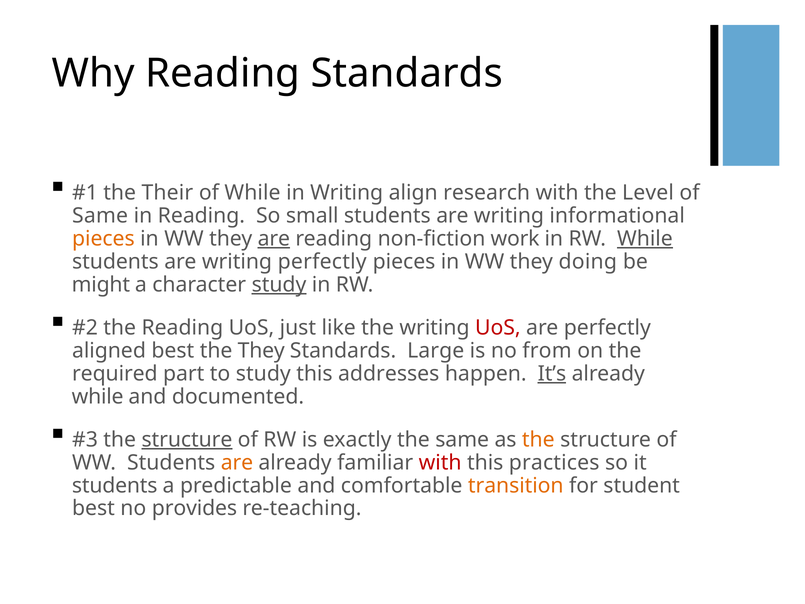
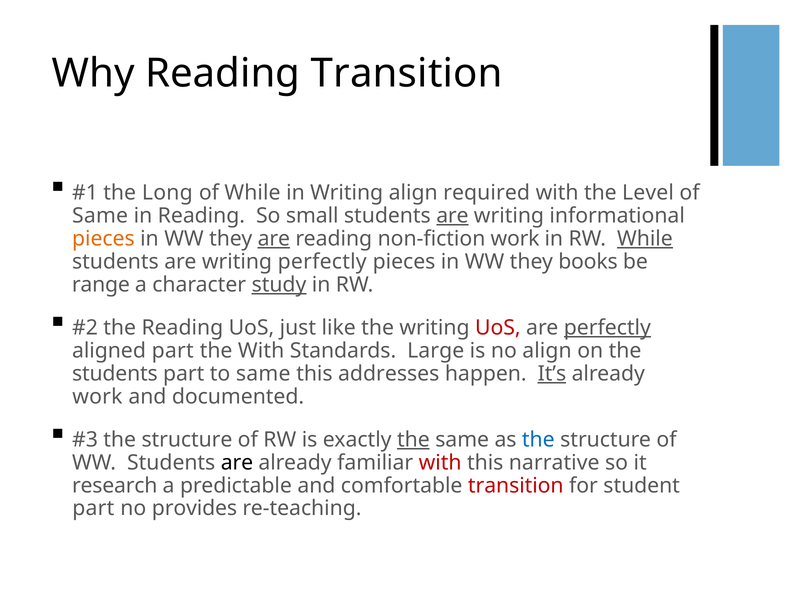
Reading Standards: Standards -> Transition (407, 74)
Their: Their -> Long (167, 193)
research: research -> required (487, 193)
are underline: none -> present (452, 216)
doing: doing -> books (588, 261)
might: might -> range (101, 284)
perfectly underline: none -> present (607, 328)
aligned best: best -> part (173, 350)
the They: They -> With (261, 350)
no from: from -> align (547, 350)
required: required -> students (115, 373)
to study: study -> same (263, 373)
while: while -> work (97, 396)
structure underline: present -> none (187, 439)
the underline: none -> present (413, 439)
the colour: orange -> blue (538, 439)
are colour: orange -> black (237, 462)
practices: practices -> narrative (554, 462)
students: students -> research (115, 485)
transition colour: orange -> red (516, 485)
best: best -> part (93, 508)
